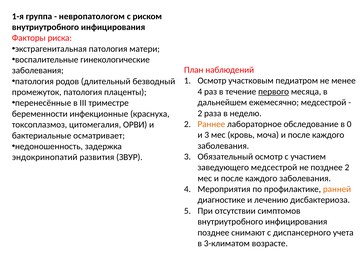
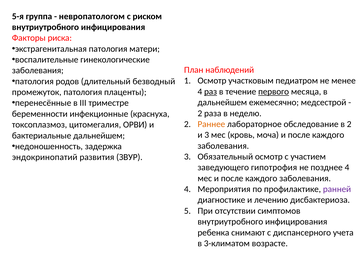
1-я: 1-я -> 5-я (18, 16)
раз underline: none -> present (211, 92)
в 0: 0 -> 2 (349, 124)
бактериальные осматривает: осматривает -> дальнейшем (99, 135)
заведующего медсестрой: медсестрой -> гипотрофия (274, 167)
позднее 2: 2 -> 4 (347, 167)
ранней colour: orange -> purple (337, 189)
позднее: позднее -> ребенка (213, 232)
